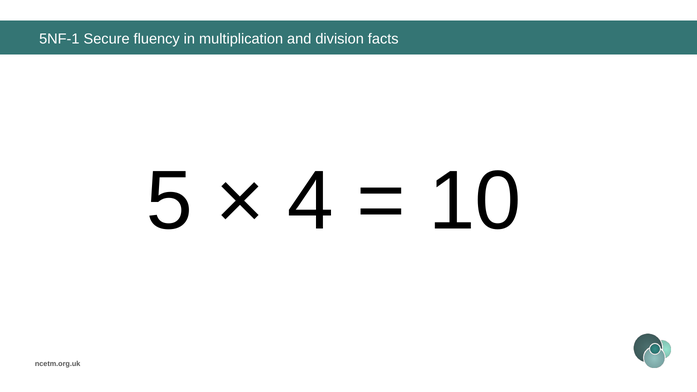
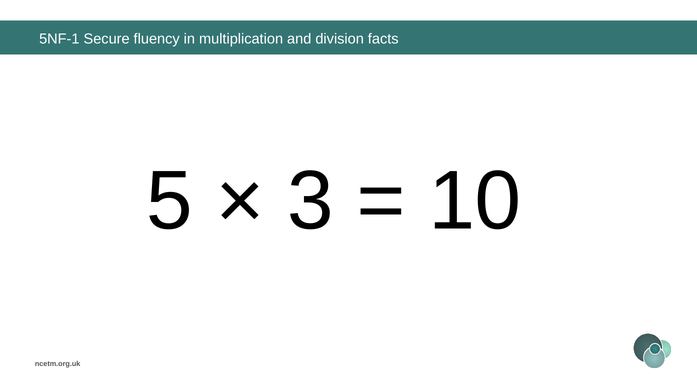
4: 4 -> 3 (311, 201)
